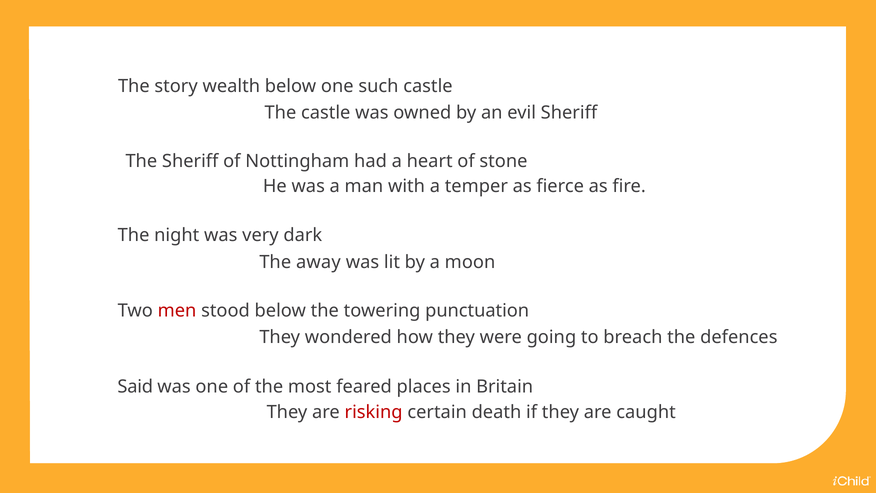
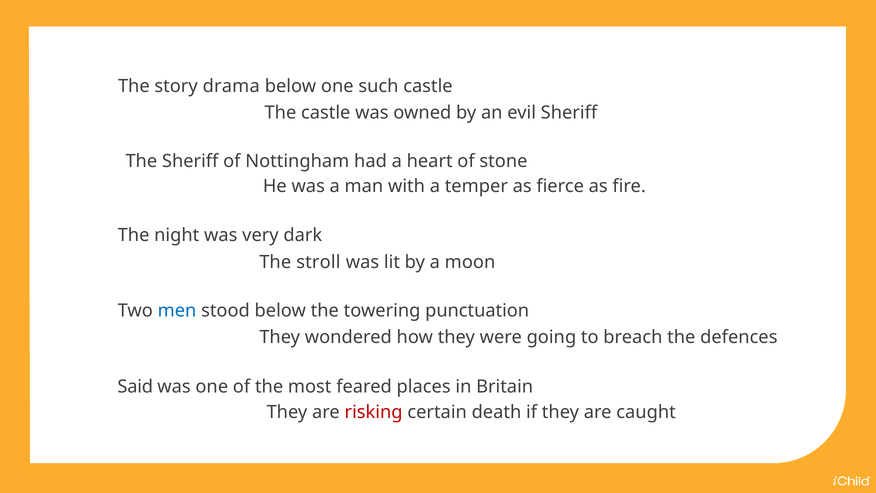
wealth: wealth -> drama (231, 86)
away: away -> stroll (318, 262)
men colour: red -> blue (177, 311)
